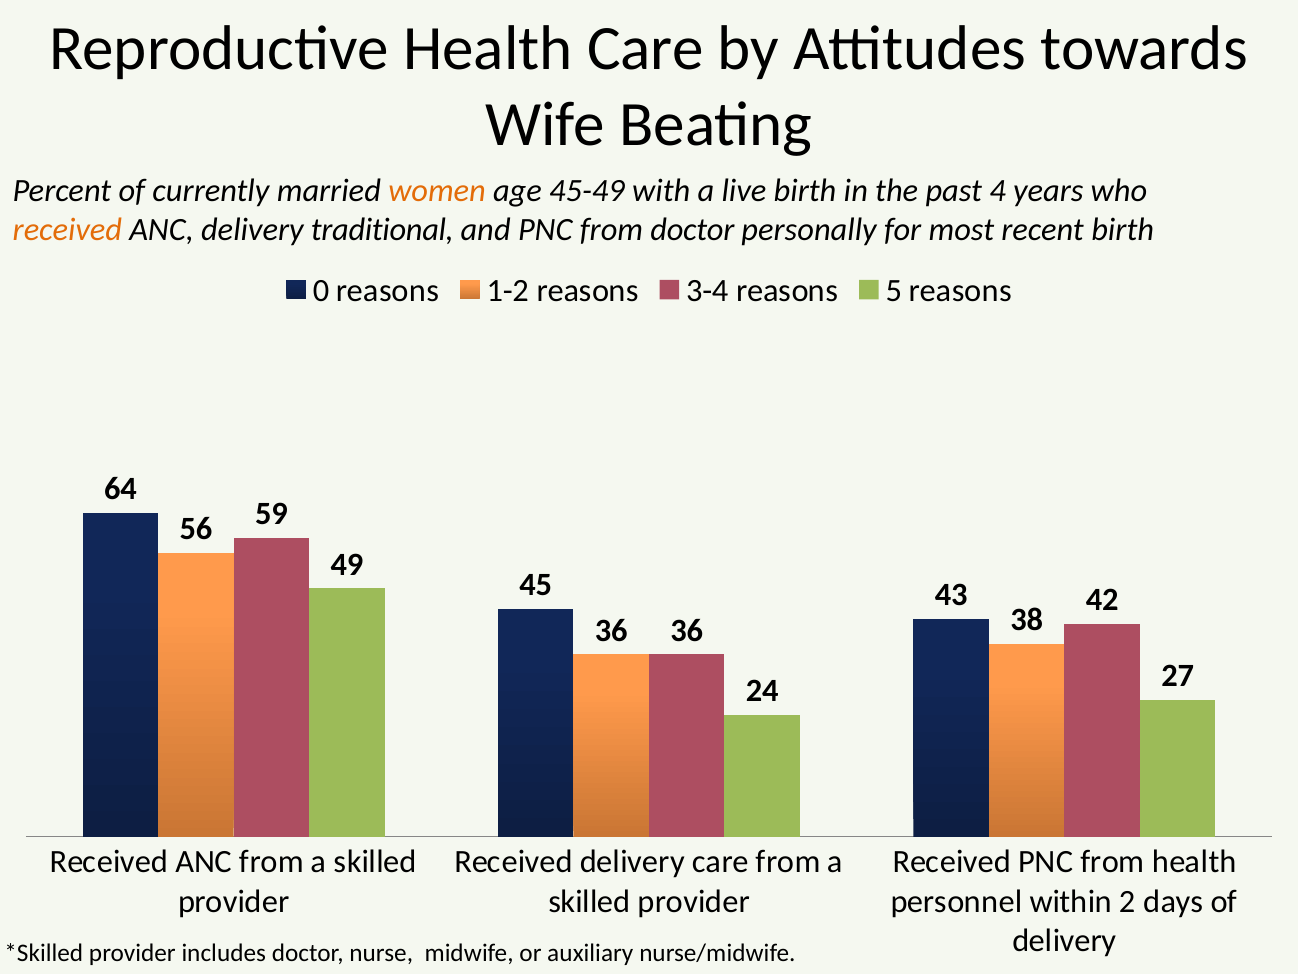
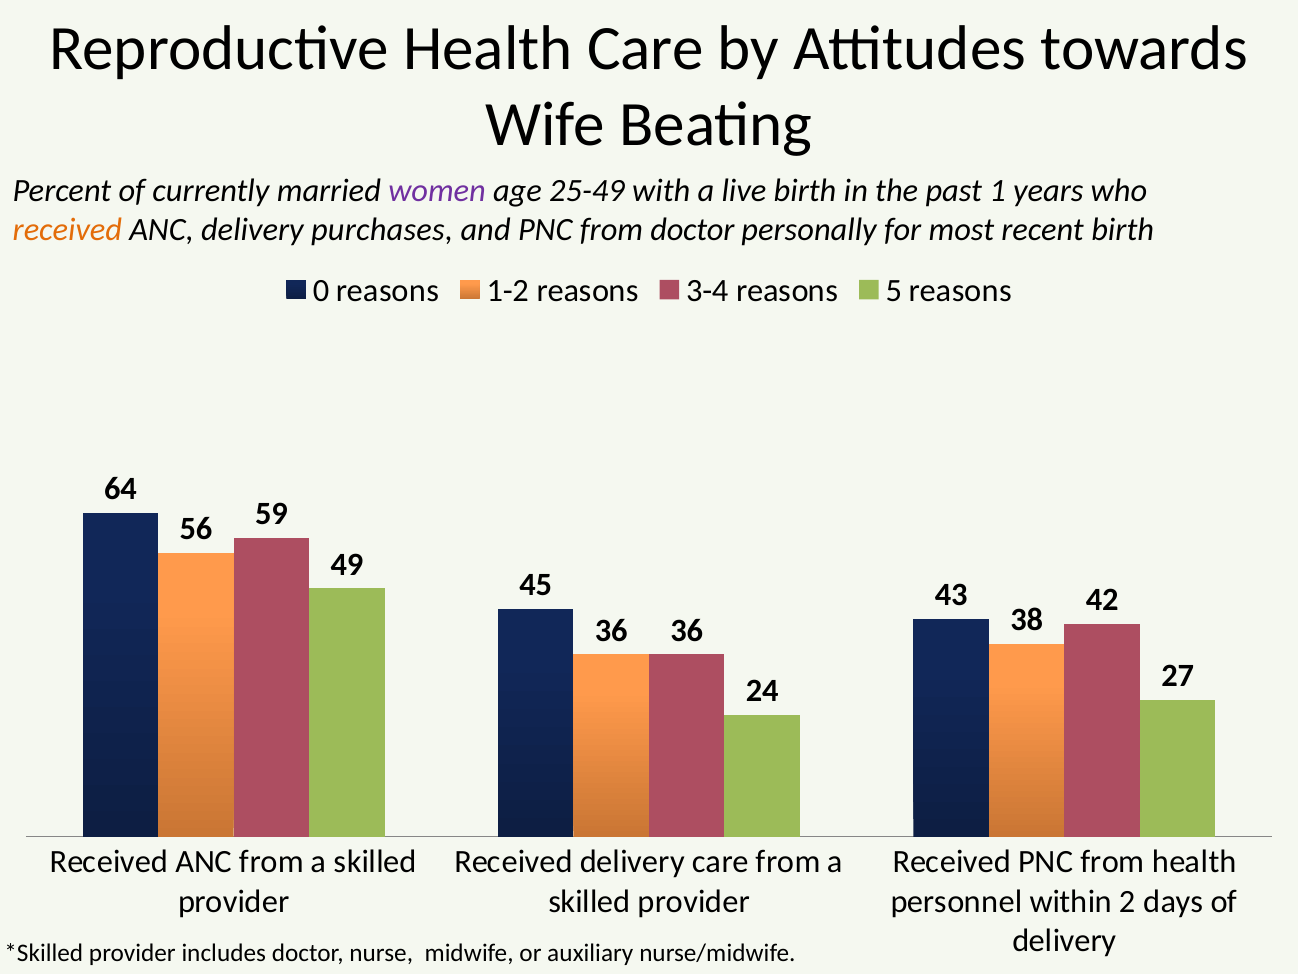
women colour: orange -> purple (437, 190)
45-49: 45-49 -> 25-49 (587, 190)
4: 4 -> 1 (998, 190)
traditional: traditional -> purchases (382, 229)
